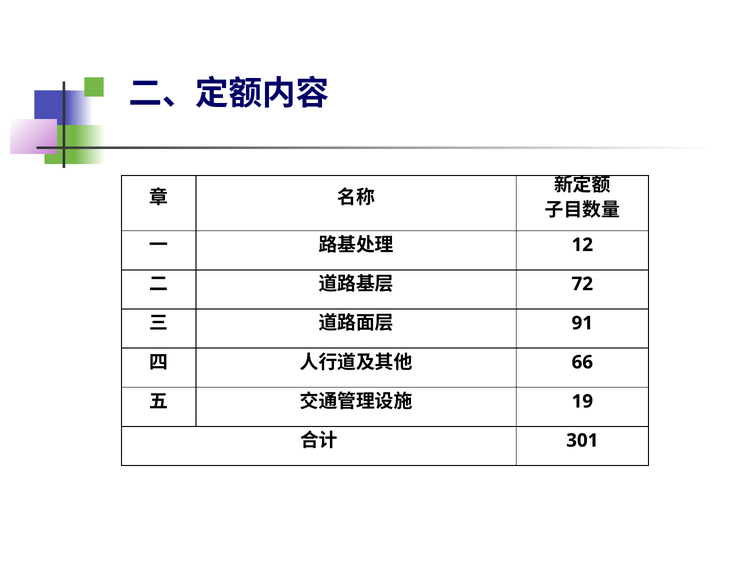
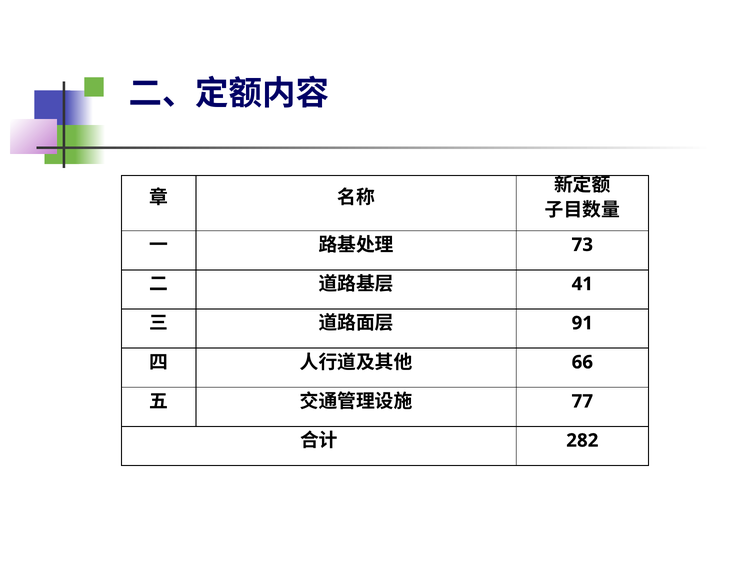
12: 12 -> 73 (582, 245)
72: 72 -> 41 (582, 284)
19: 19 -> 77 (582, 401)
301: 301 -> 282 (582, 440)
